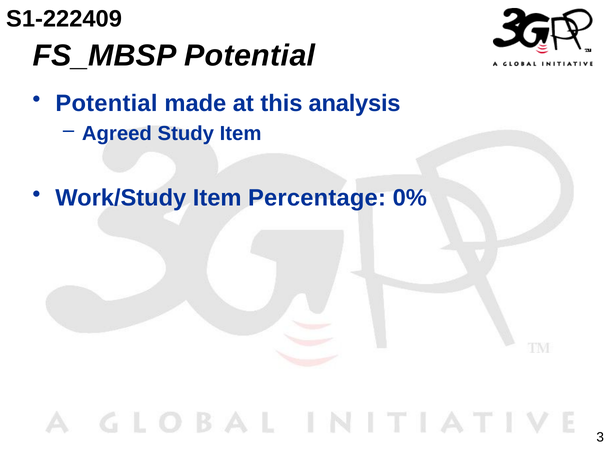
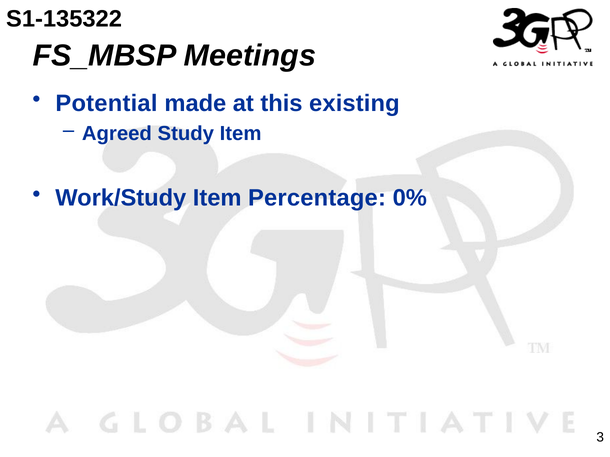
S1-222409: S1-222409 -> S1-135322 (64, 19)
FS_MBSP Potential: Potential -> Meetings (250, 56)
analysis: analysis -> existing (354, 103)
